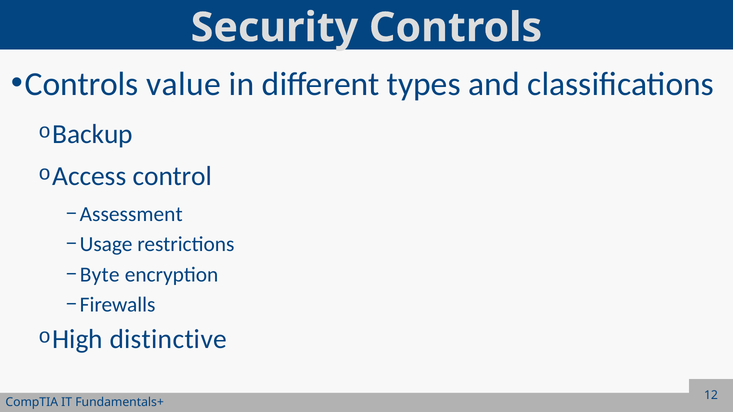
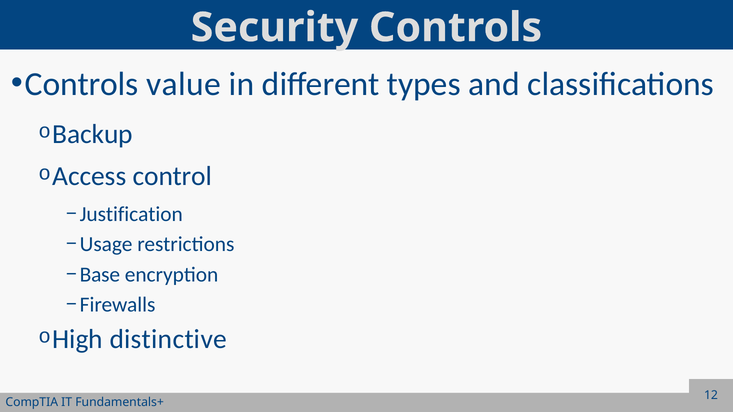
Assessment: Assessment -> Justification (131, 214)
Byte: Byte -> Base (100, 275)
